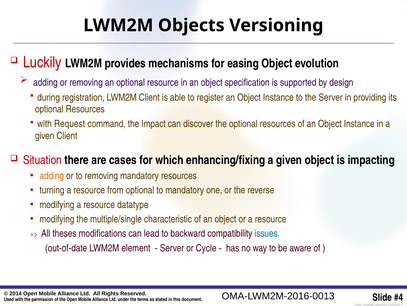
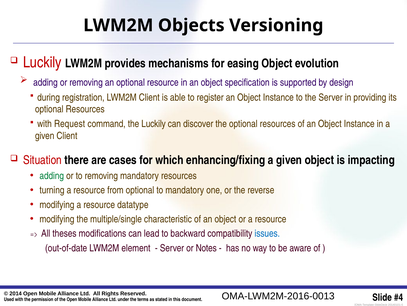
the Impact: Impact -> Luckily (154, 124)
adding colour: orange -> green (52, 175)
Cycle: Cycle -> Notes (206, 248)
